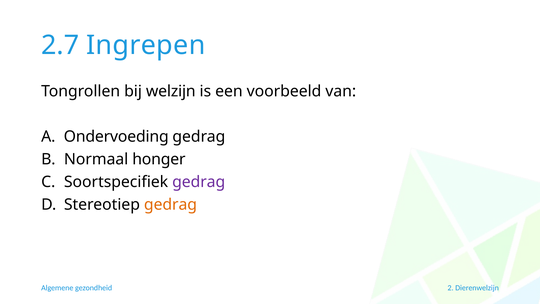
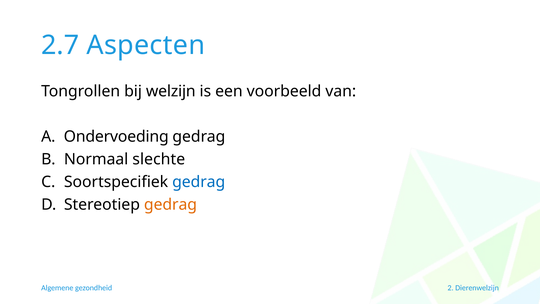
Ingrepen: Ingrepen -> Aspecten (146, 45)
honger: honger -> slechte (159, 159)
gedrag colour: purple -> blue (199, 182)
